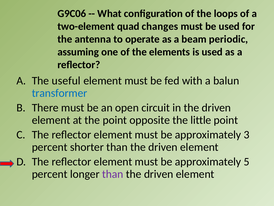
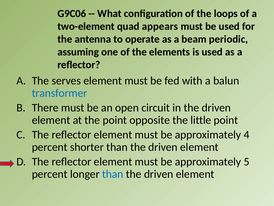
changes: changes -> appears (160, 26)
useful: useful -> serves (66, 81)
3: 3 -> 4 (247, 134)
than colour: purple -> blue (113, 174)
